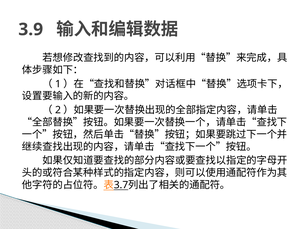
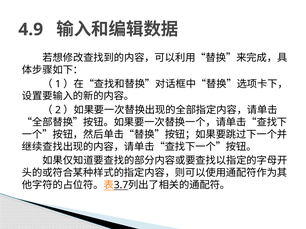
3.9: 3.9 -> 4.9 (31, 30)
